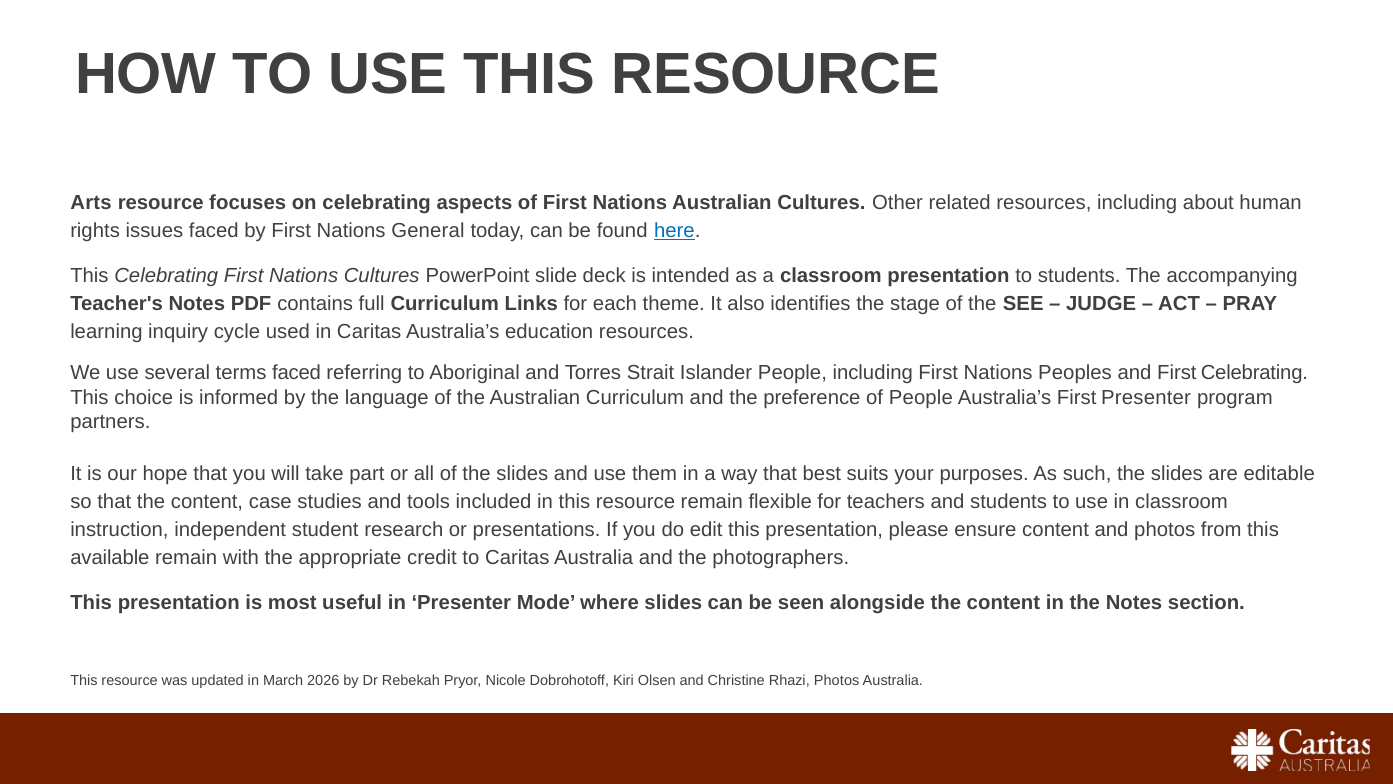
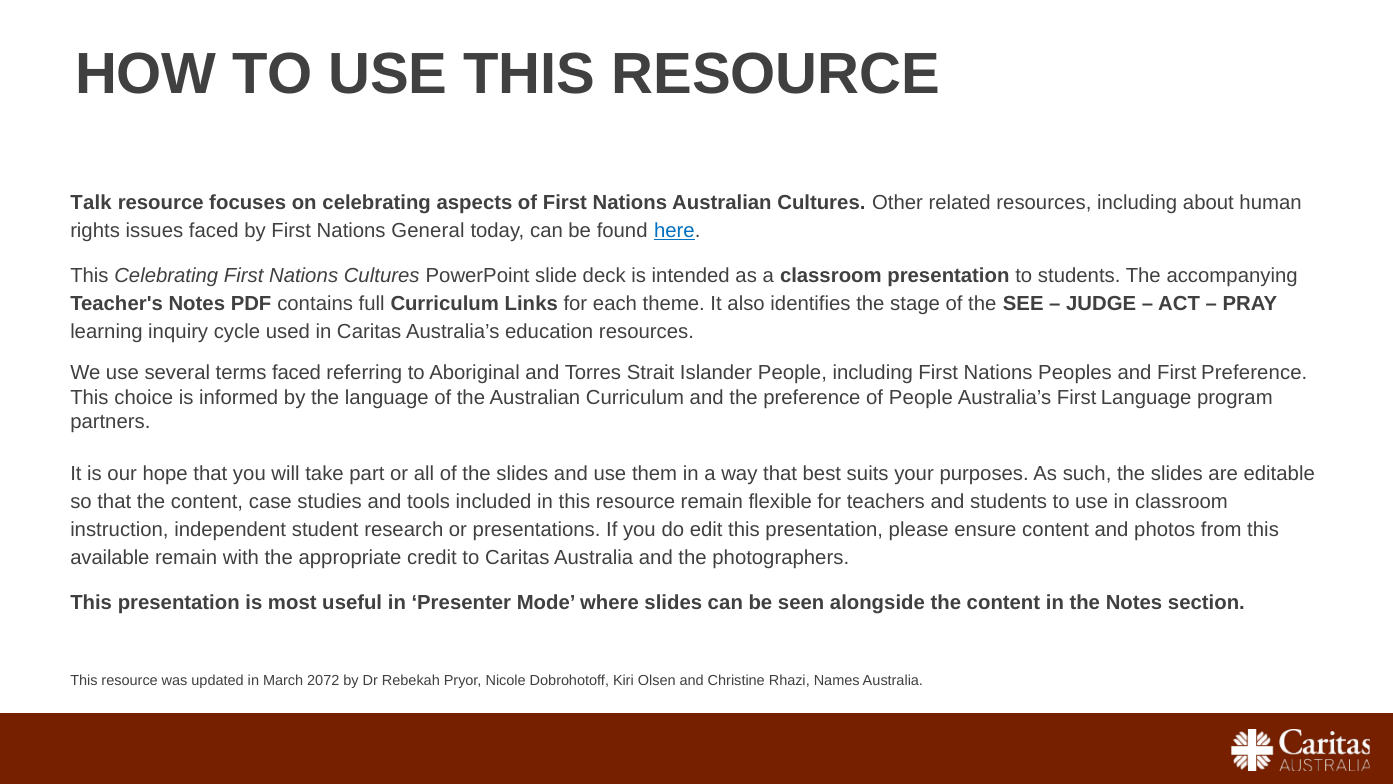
Arts: Arts -> Talk (91, 203)
First Celebrating: Celebrating -> Preference (1254, 373)
First Presenter: Presenter -> Language (1146, 397)
2026: 2026 -> 2072 (323, 680)
Rhazi Photos: Photos -> Names (837, 680)
